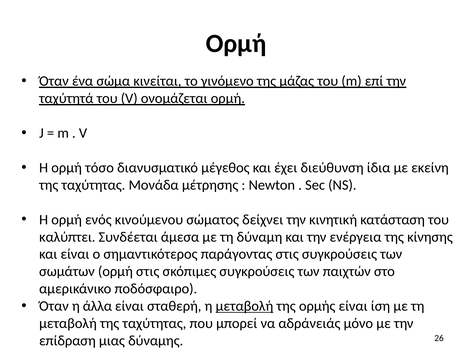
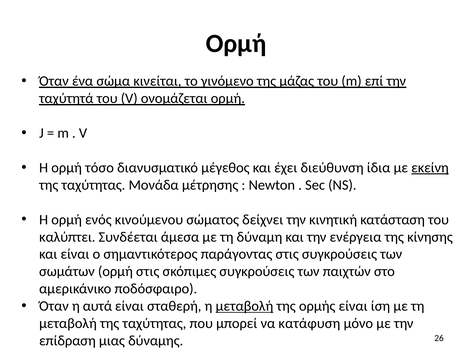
εκείνη underline: none -> present (430, 168)
άλλα: άλλα -> αυτά (97, 306)
αδράνειάς: αδράνειάς -> κατάφυση (309, 323)
